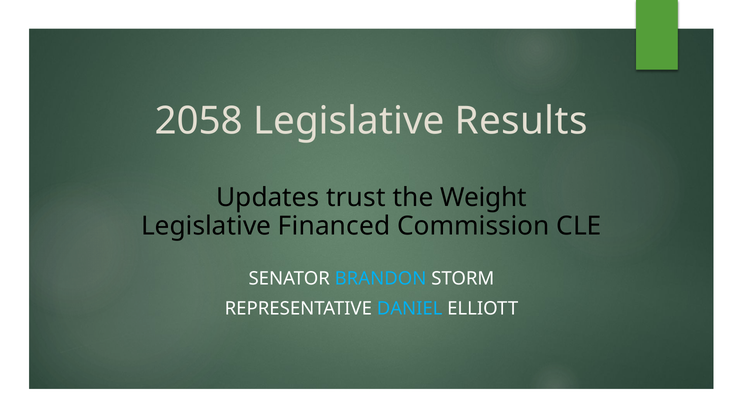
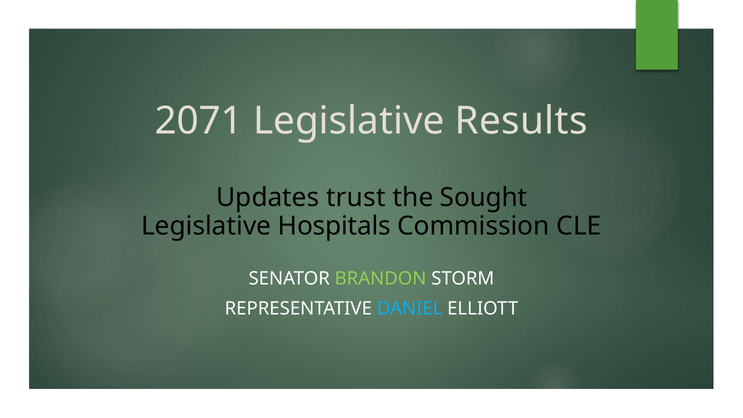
2058: 2058 -> 2071 (199, 121)
Weight: Weight -> Sought (483, 198)
Financed: Financed -> Hospitals (334, 226)
BRANDON colour: light blue -> light green (381, 279)
